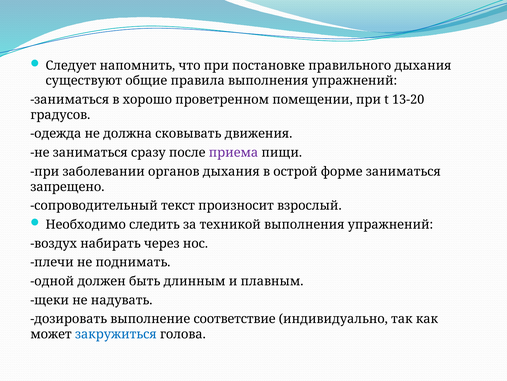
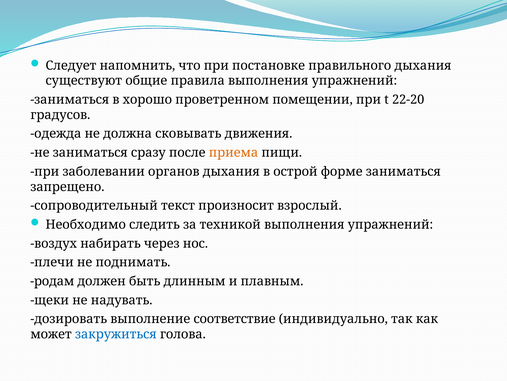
13-20: 13-20 -> 22-20 (408, 99)
приема colour: purple -> orange (233, 152)
одной: одной -> родам (52, 281)
